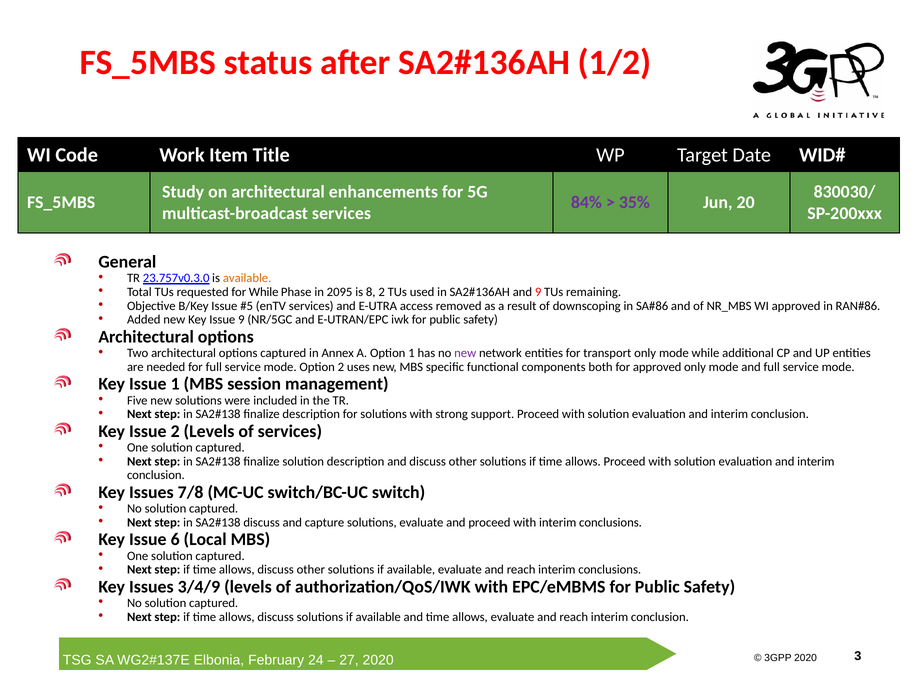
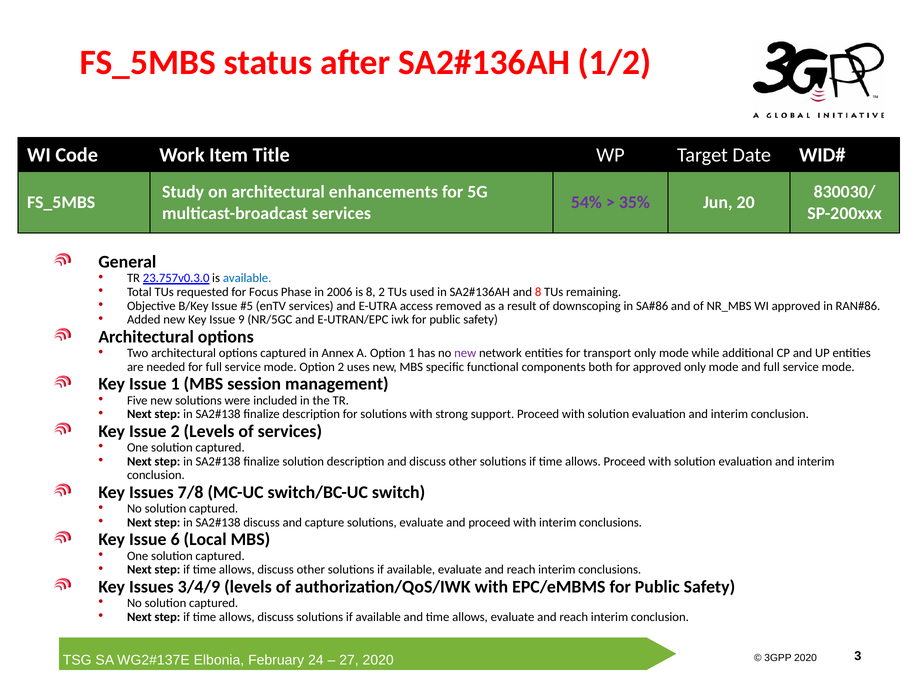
84%: 84% -> 54% (586, 203)
available colour: orange -> blue (247, 278)
for While: While -> Focus (264, 292)
2095: 2095 -> 2006 (340, 292)
and 9: 9 -> 8 (538, 292)
